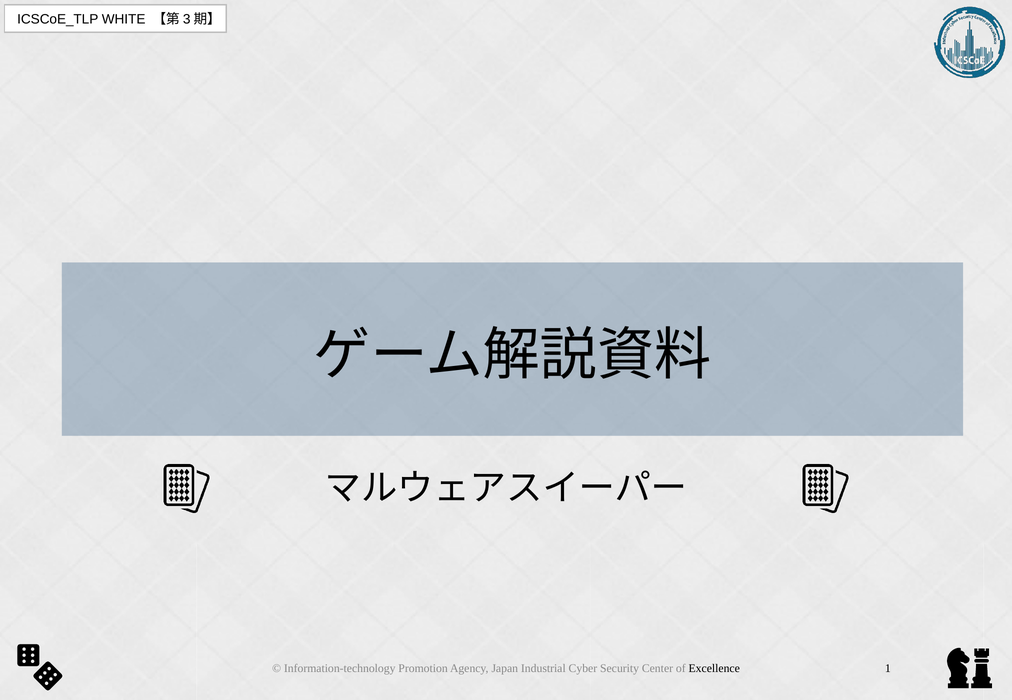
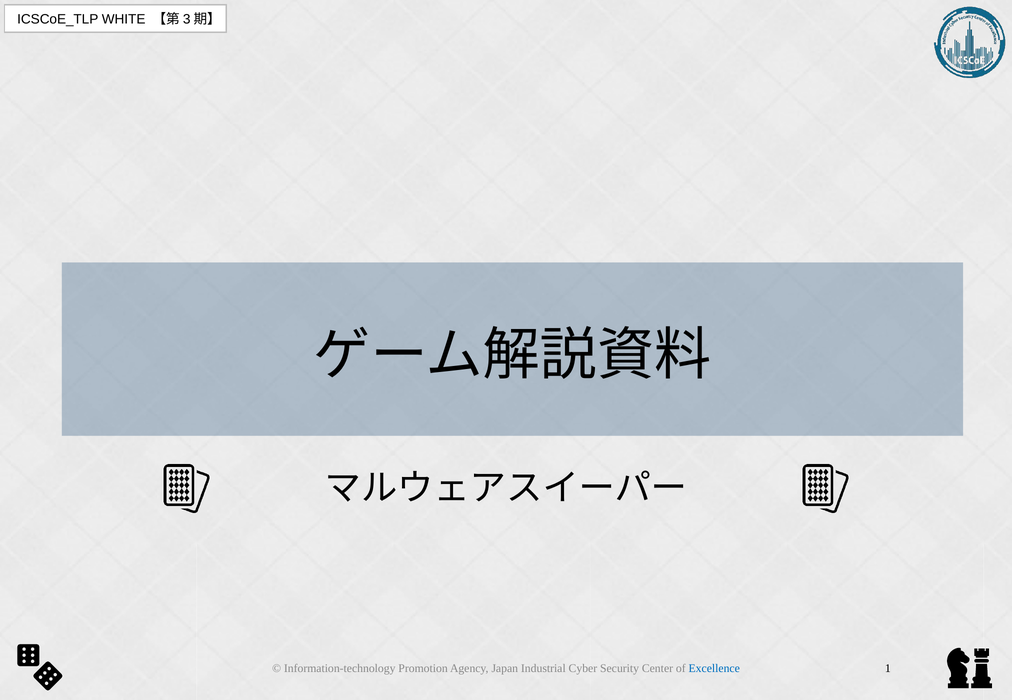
Excellence colour: black -> blue (714, 669)
